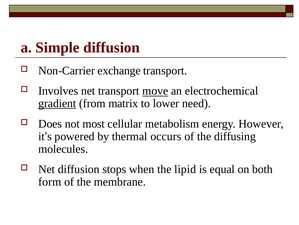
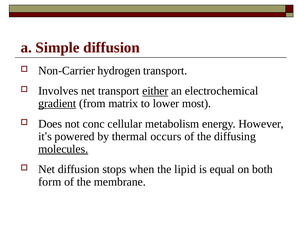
exchange: exchange -> hydrogen (119, 70)
move: move -> either (155, 91)
need: need -> most (197, 103)
most: most -> conc (94, 123)
molecules underline: none -> present (63, 148)
